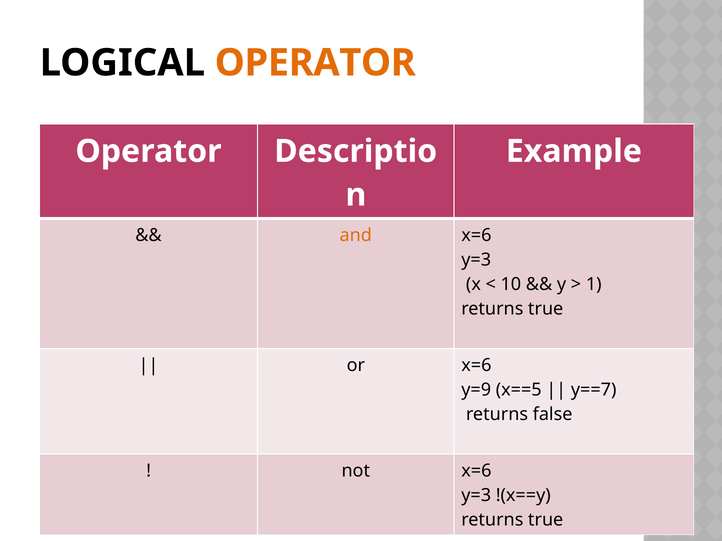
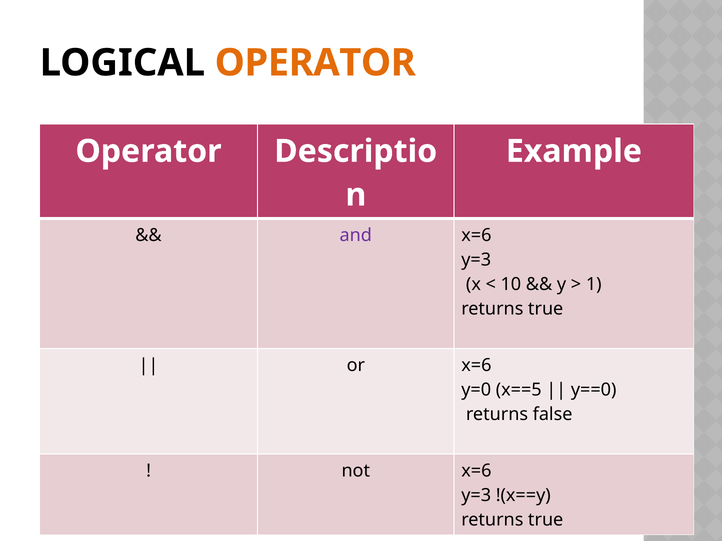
and colour: orange -> purple (356, 236)
y=9: y=9 -> y=0 (476, 390)
y==7: y==7 -> y==0 (594, 390)
